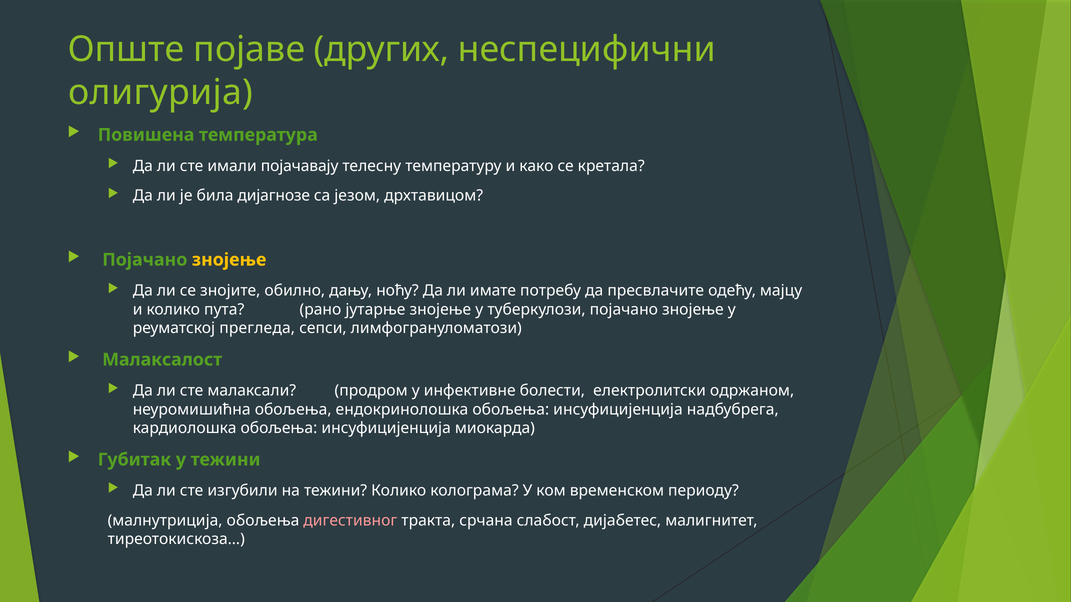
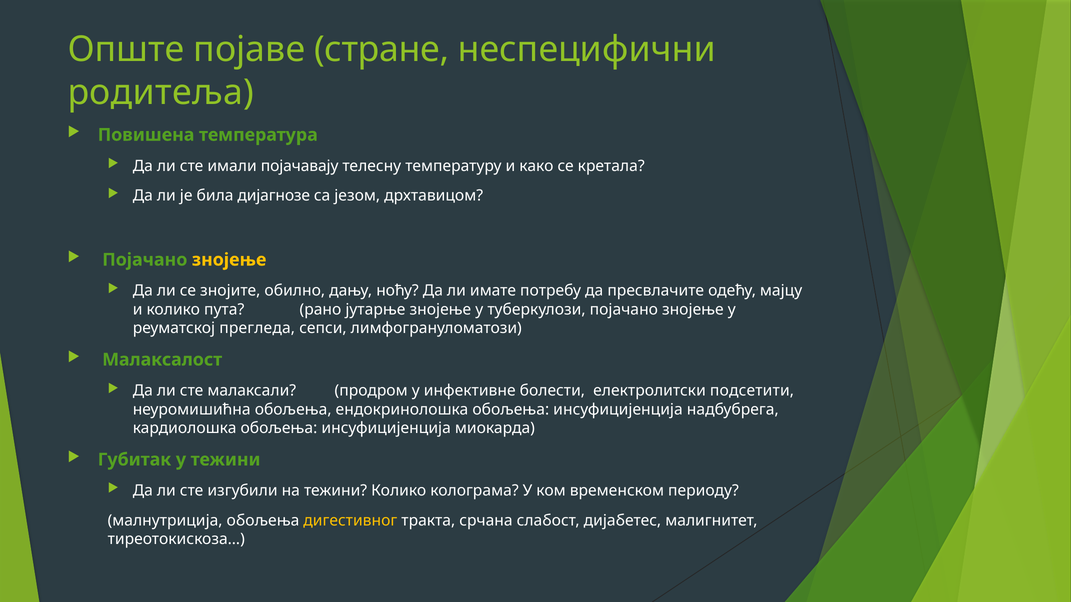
других: других -> стране (382, 50)
олигурија: олигурија -> родитеља (161, 92)
одржаном: одржаном -> подсетити (752, 391)
дигестивног colour: pink -> yellow (350, 521)
